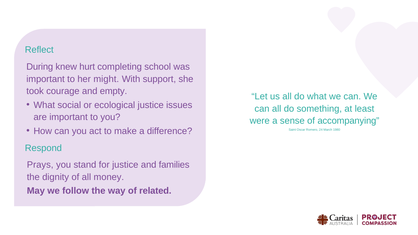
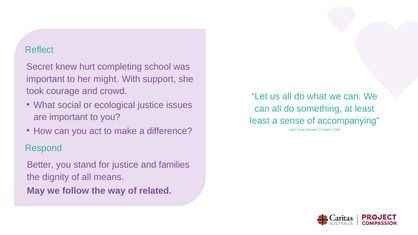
During: During -> Secret (40, 67)
empty: empty -> crowd (113, 91)
were: were -> least (260, 121)
Prays: Prays -> Better (40, 165)
money: money -> means (109, 177)
